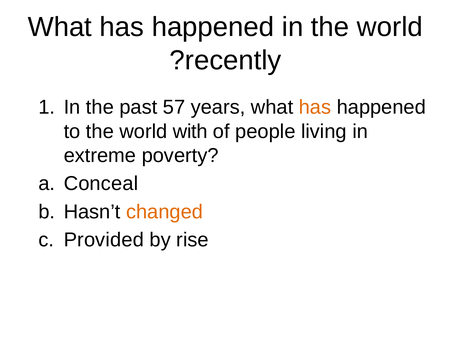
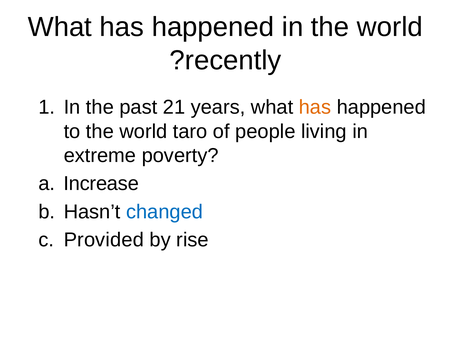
57: 57 -> 21 (174, 107)
with: with -> taro (190, 131)
Conceal: Conceal -> Increase (101, 183)
changed colour: orange -> blue (164, 211)
